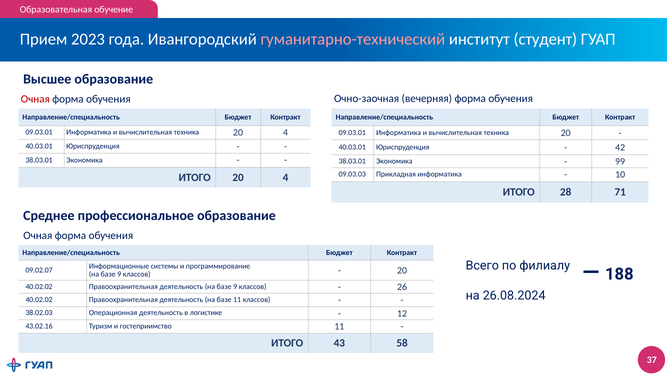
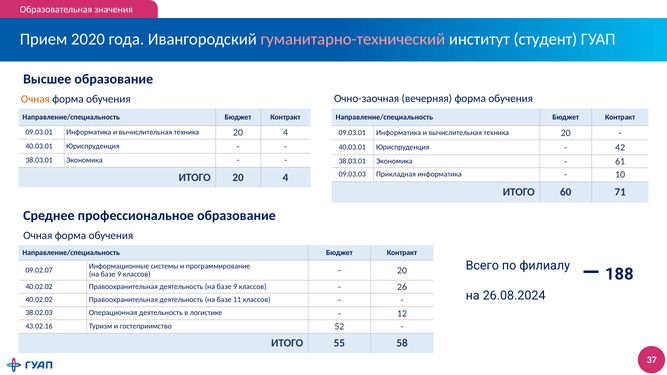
обучение: обучение -> значения (114, 10)
2023: 2023 -> 2020 (88, 39)
Очная colour: red -> orange (35, 99)
99: 99 -> 61 (620, 161)
28: 28 -> 60 (566, 192)
гостеприимство 11: 11 -> 52 (339, 327)
43: 43 -> 55 (339, 343)
